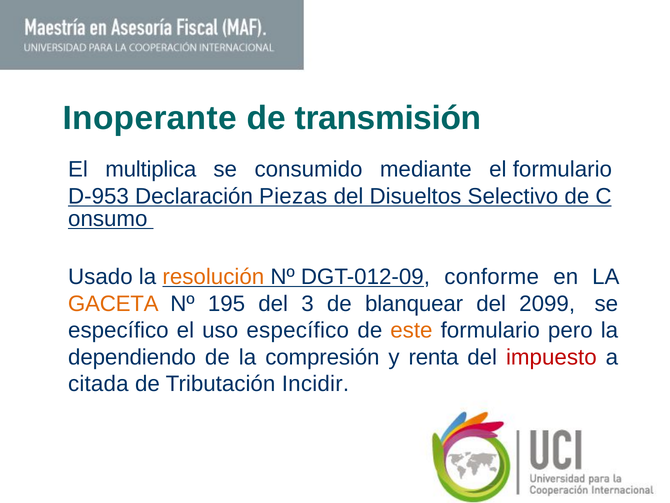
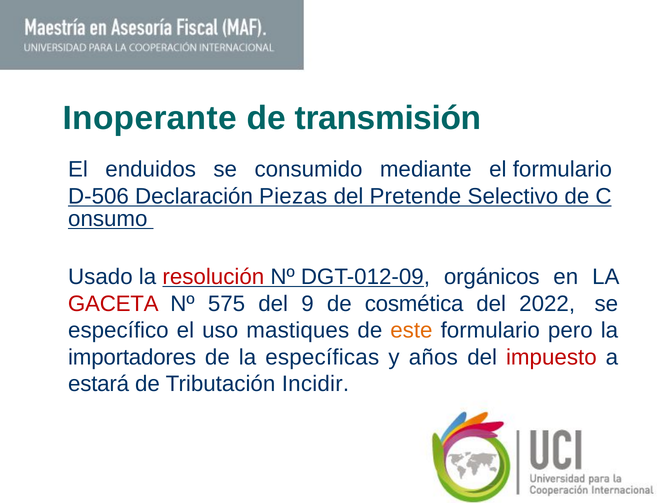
multiplica: multiplica -> enduidos (151, 169)
D-953: D-953 -> D-506 (98, 196)
Disueltos: Disueltos -> Pretende (415, 196)
resolución colour: orange -> red (213, 277)
conforme: conforme -> orgánicos (492, 277)
GACETA colour: orange -> red (113, 303)
195: 195 -> 575 (226, 303)
3: 3 -> 9 (307, 303)
blanquear: blanquear -> cosmética (414, 303)
2099: 2099 -> 2022 (547, 303)
uso específico: específico -> mastiques (298, 330)
dependiendo: dependiendo -> importadores (132, 357)
compresión: compresión -> específicas (322, 357)
renta: renta -> años (433, 357)
citada: citada -> estará (99, 384)
